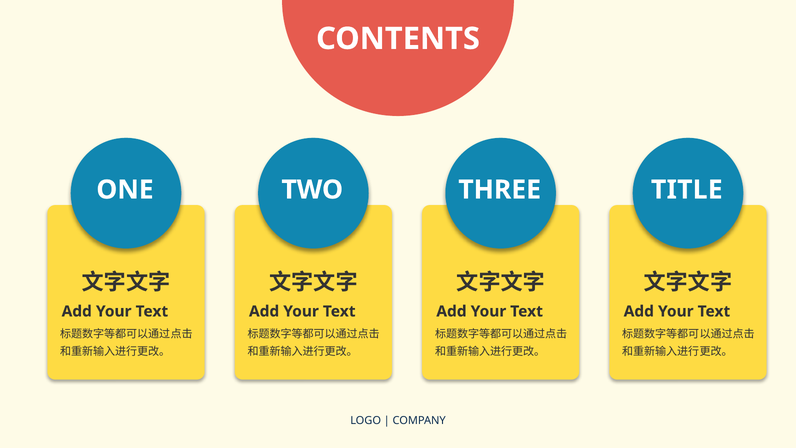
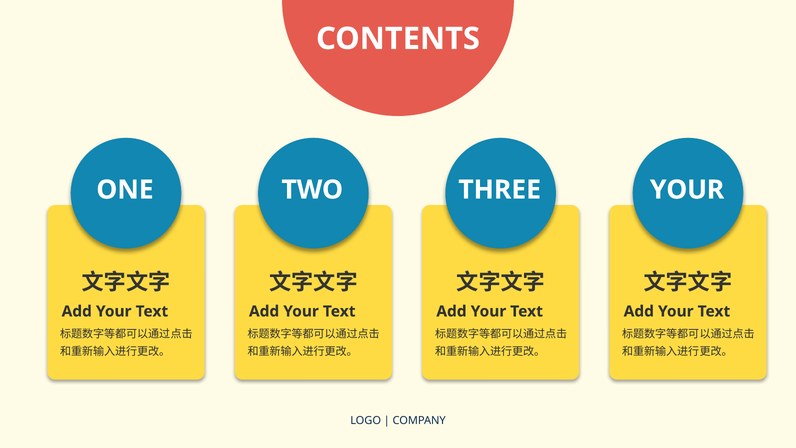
TITLE: TITLE -> YOUR (687, 190)
